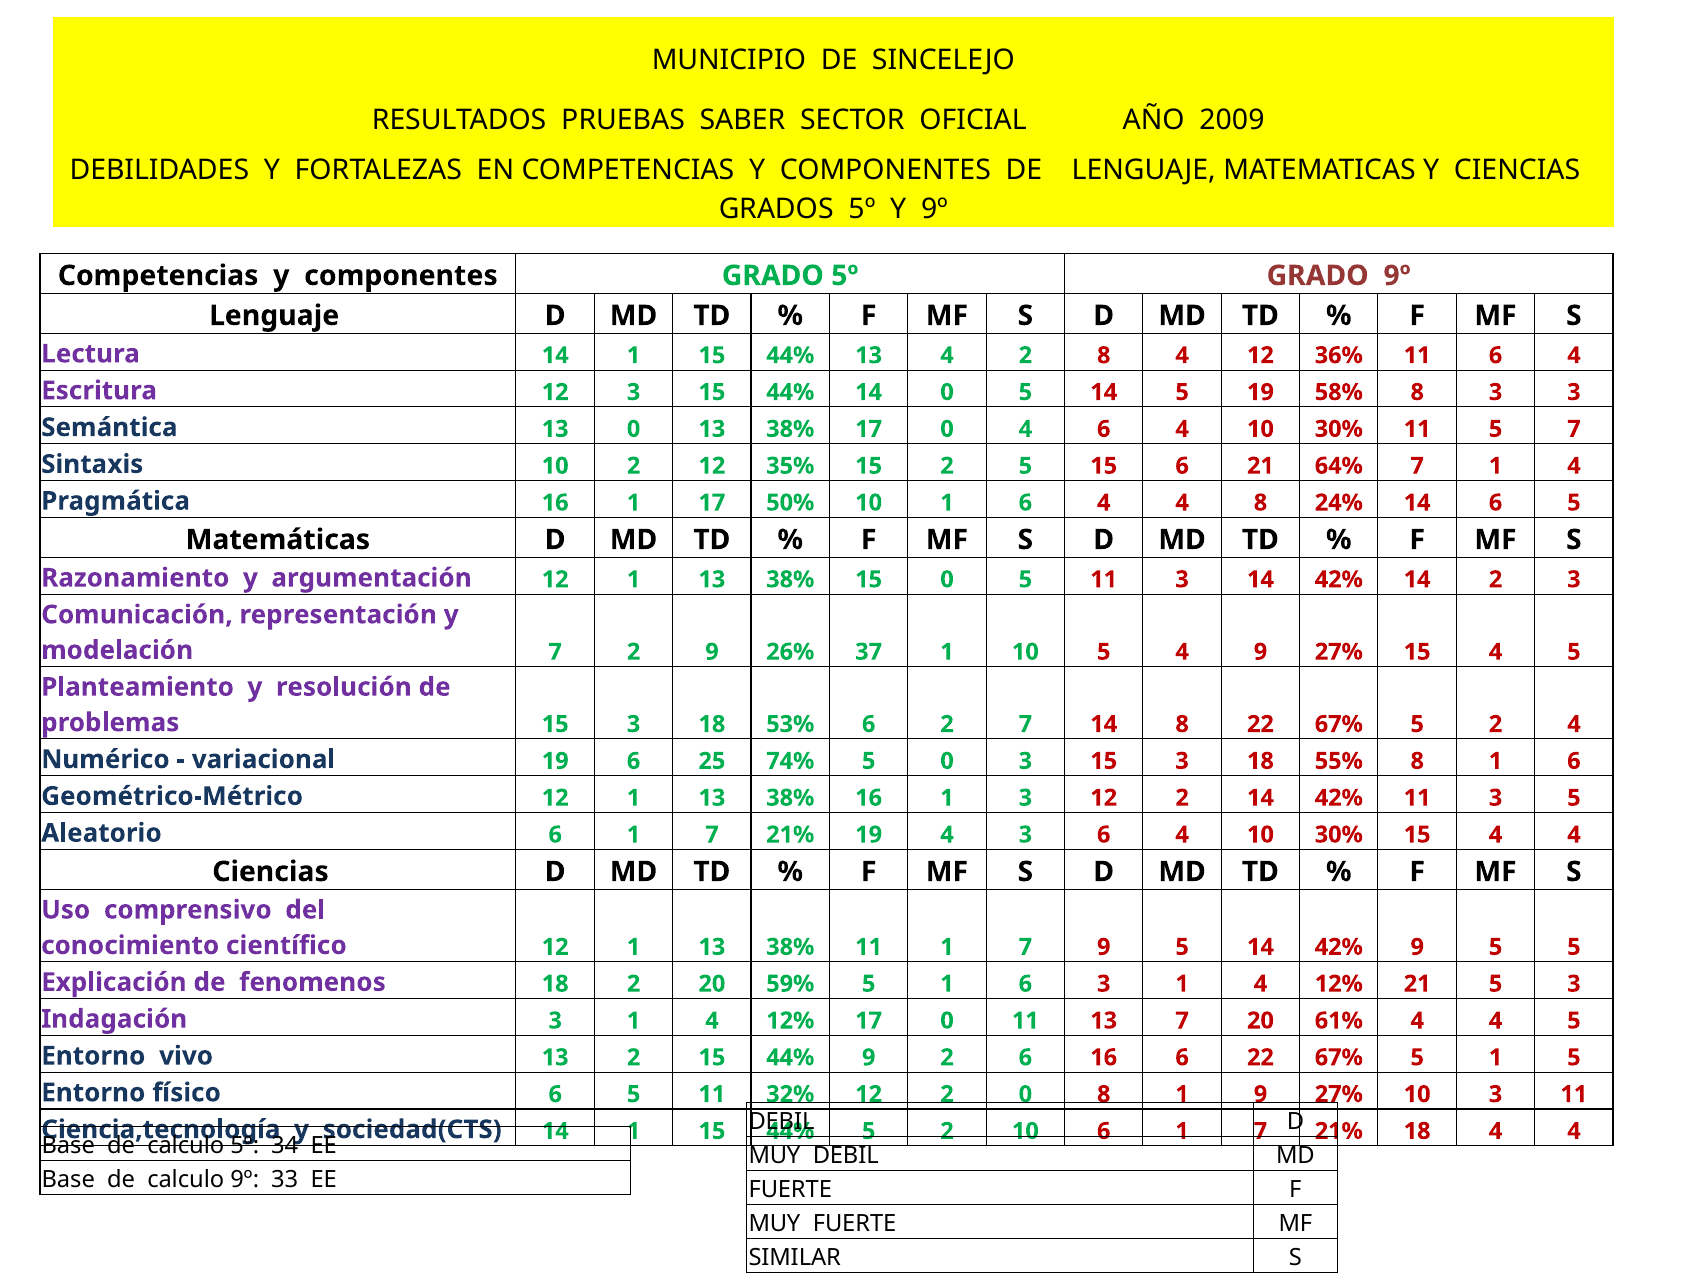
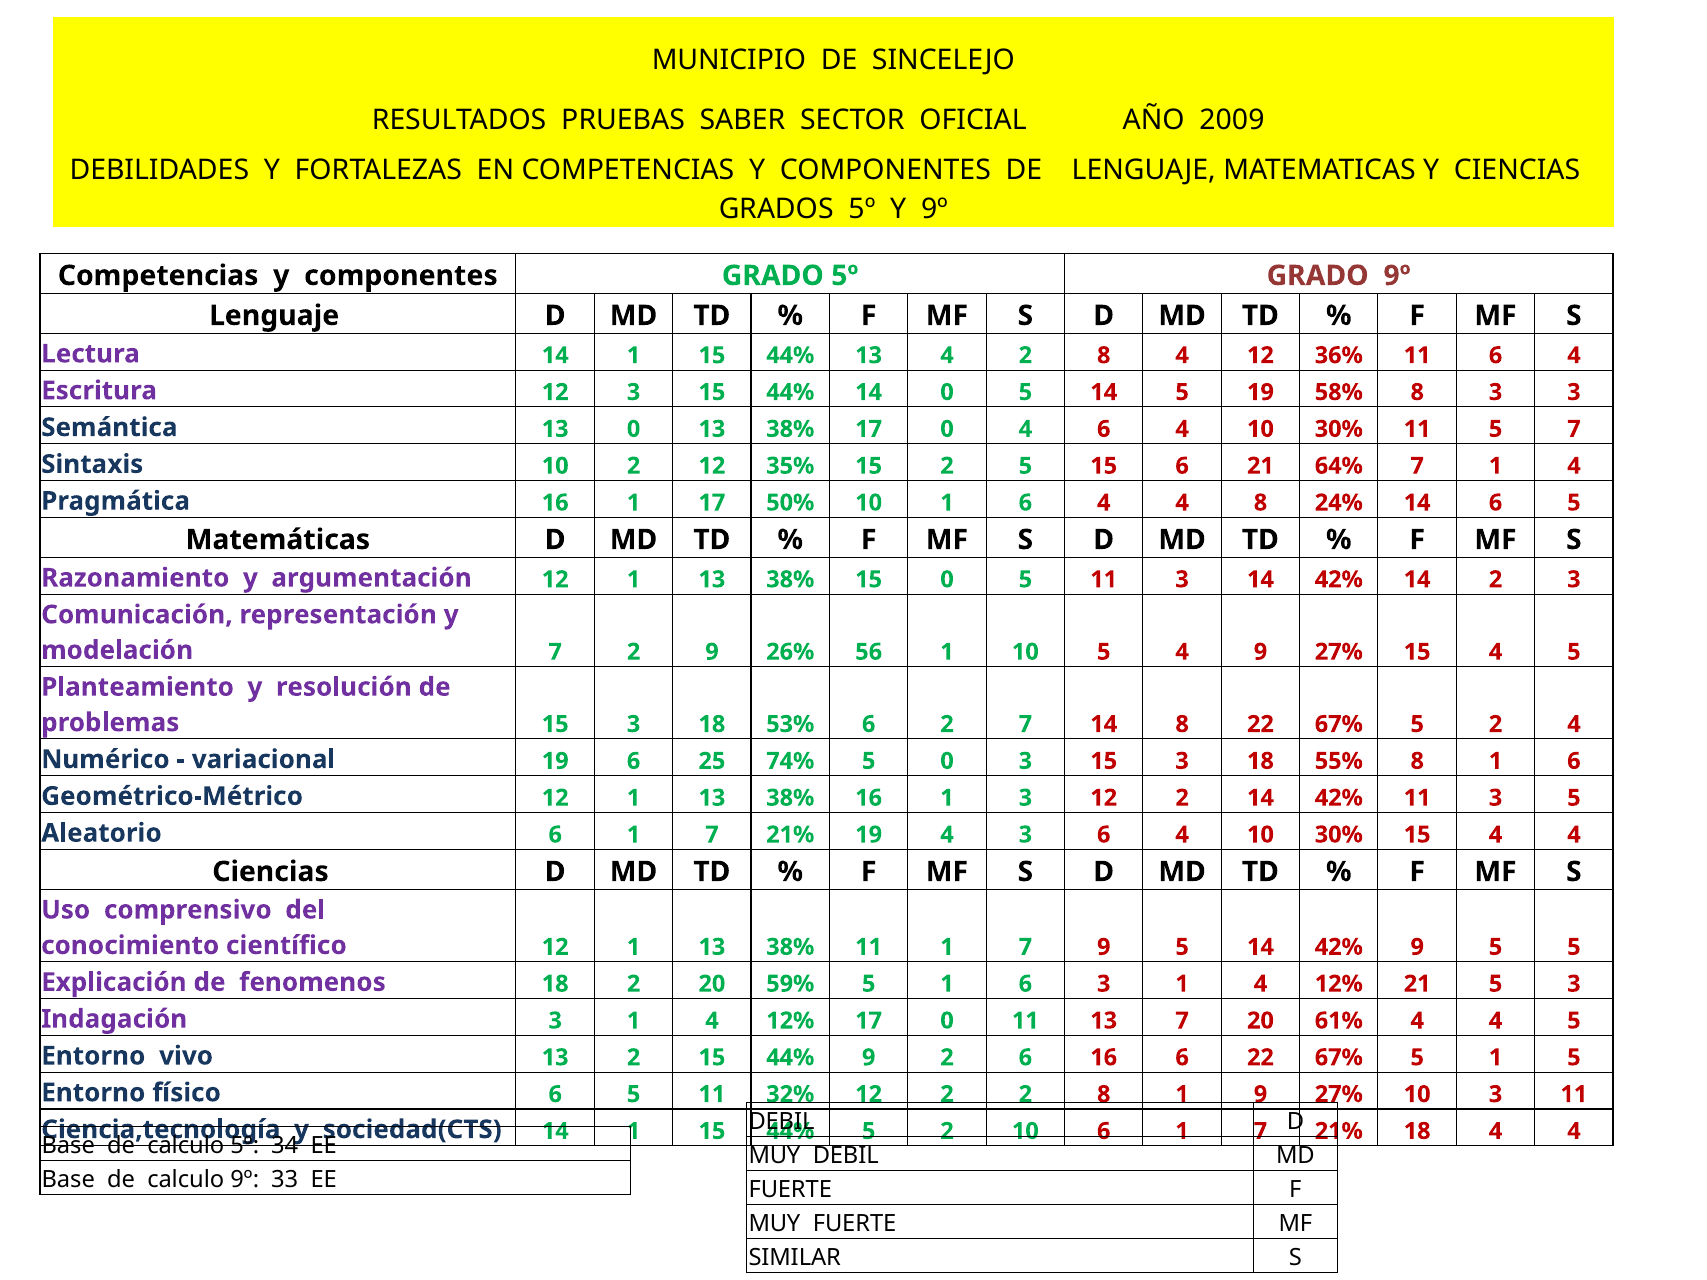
37: 37 -> 56 (869, 652)
2 0: 0 -> 2 (1025, 1095)
